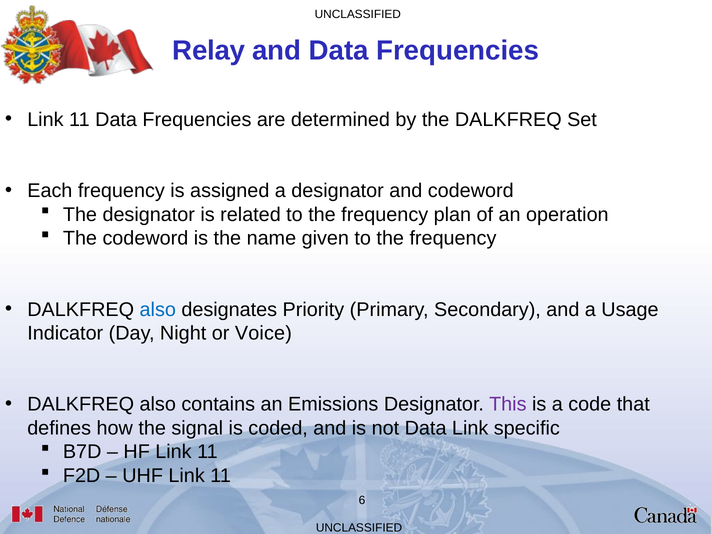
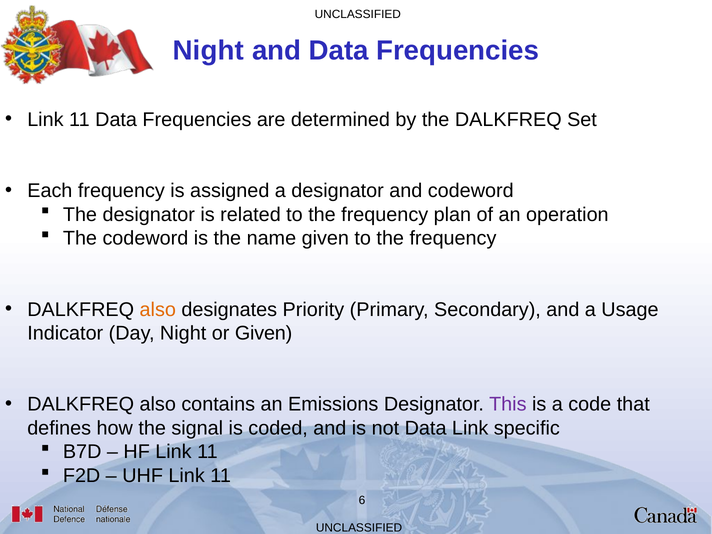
Relay: Relay -> Night (208, 50)
also colour: blue -> orange (158, 309)
or Voice: Voice -> Given (264, 333)
